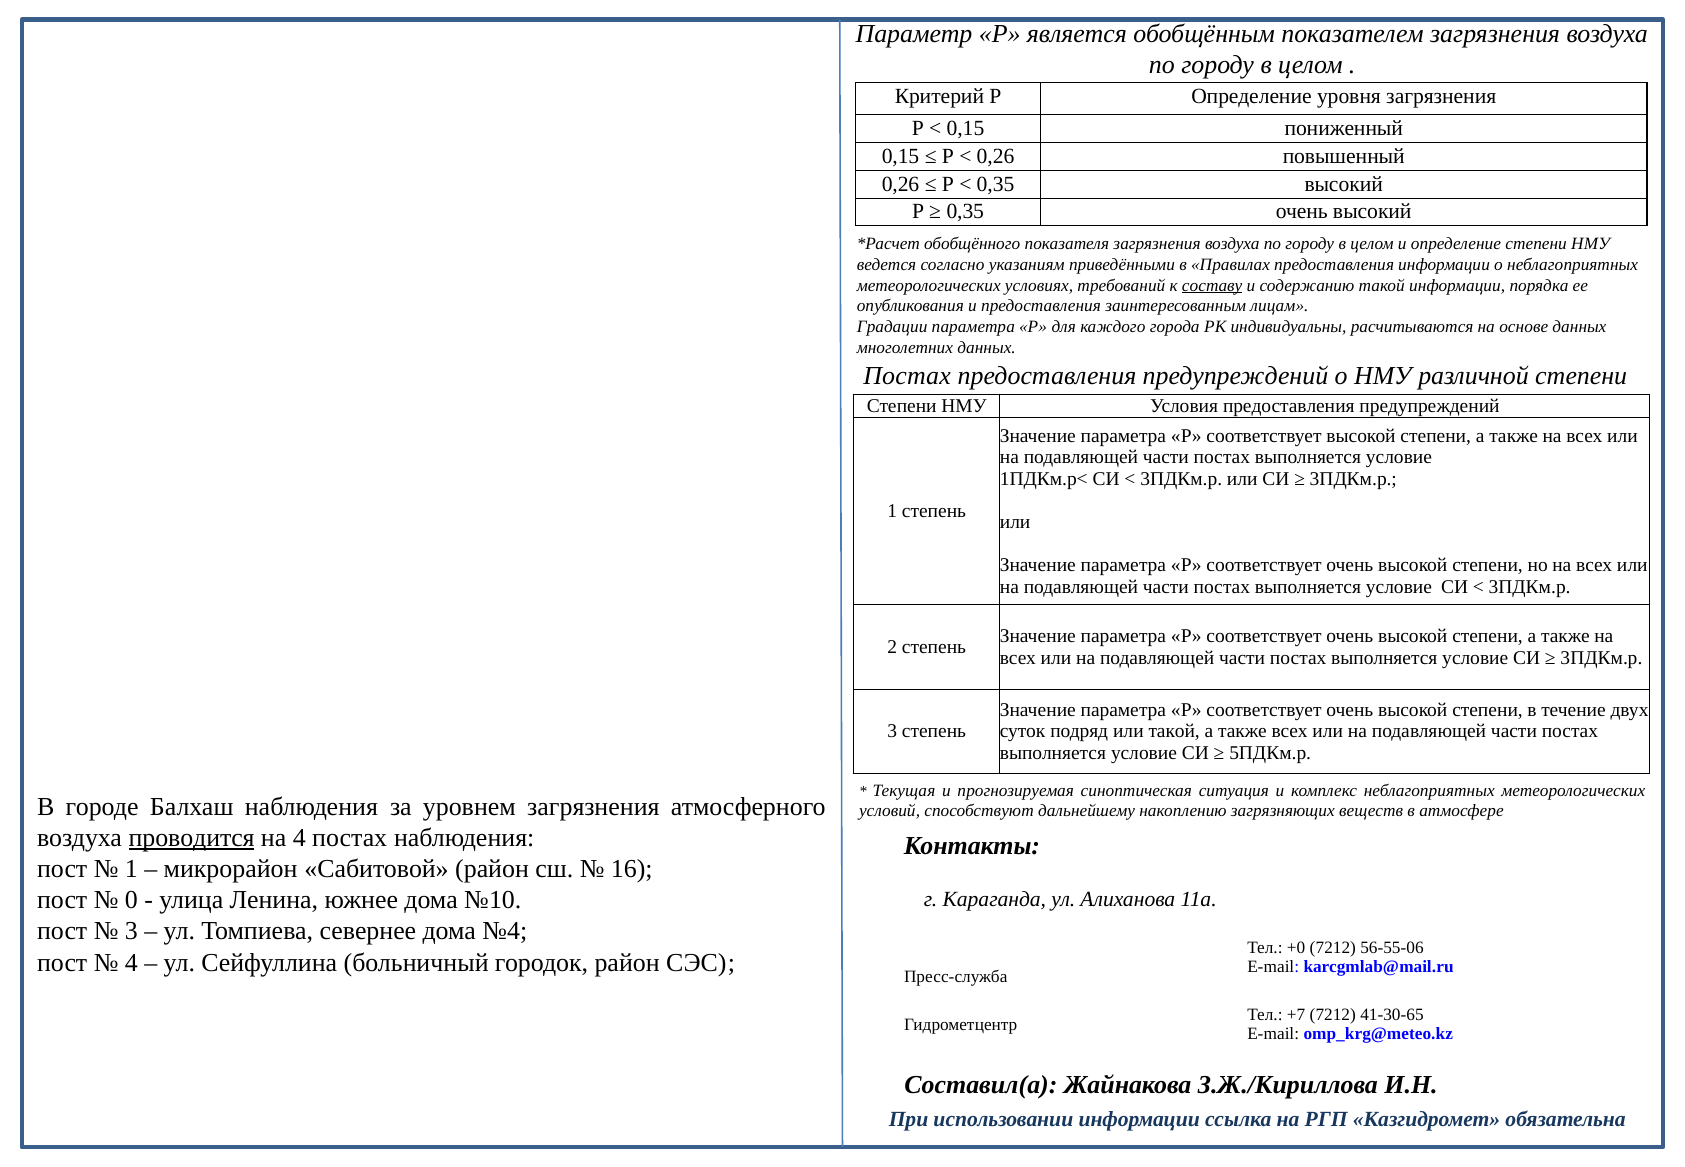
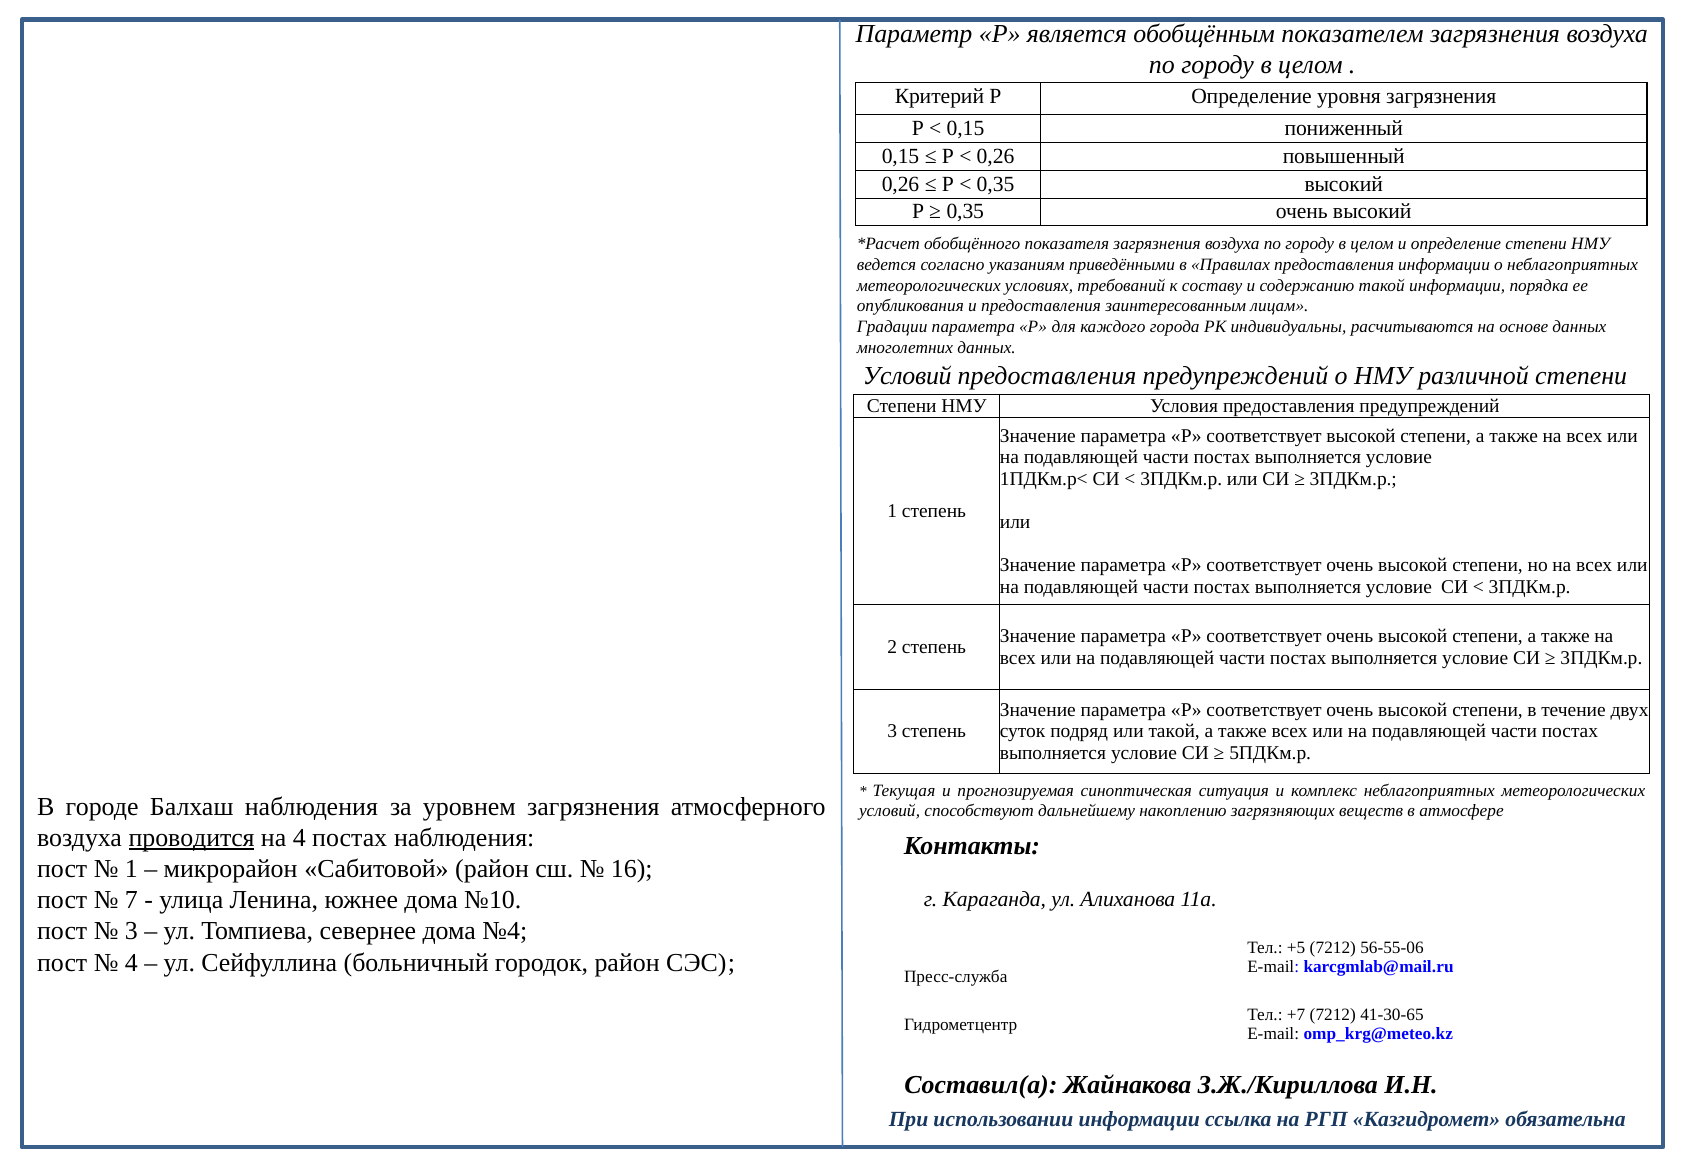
составу underline: present -> none (1212, 285)
Постах: Постах -> Условий (907, 375)
0: 0 -> 7 (131, 900)
+0: +0 -> +5 (1296, 947)
